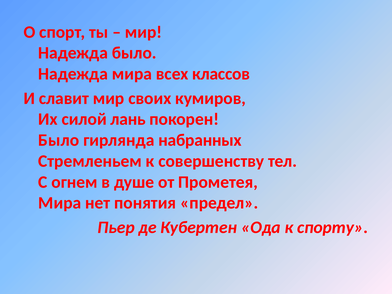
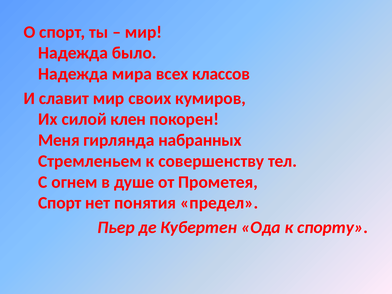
лань: лань -> клен (128, 119)
Было: Было -> Меня (59, 140)
Мира: Мира -> Спорт (60, 203)
